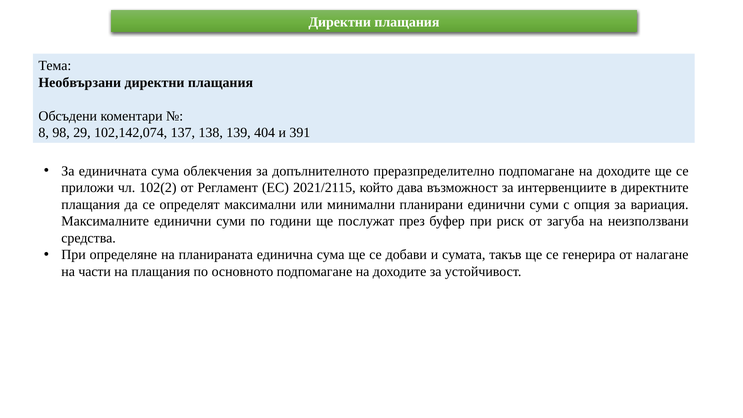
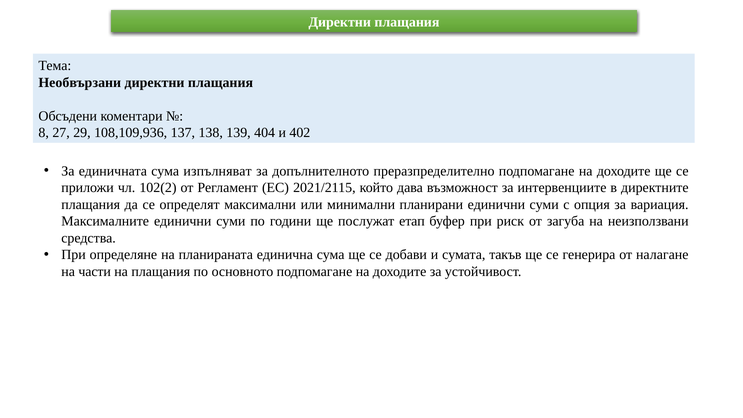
98: 98 -> 27 (61, 133)
102,142,074: 102,142,074 -> 108,109,936 (131, 133)
391: 391 -> 402 (300, 133)
облекчения: облекчения -> изпълняват (218, 171)
през: през -> етап (412, 221)
